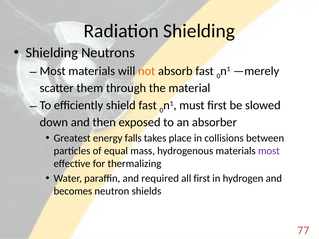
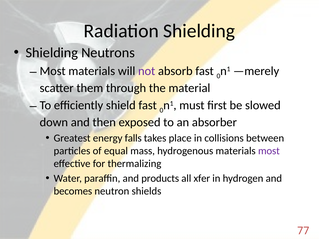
not colour: orange -> purple (147, 71)
required: required -> products (160, 179)
all first: first -> xfer (202, 179)
